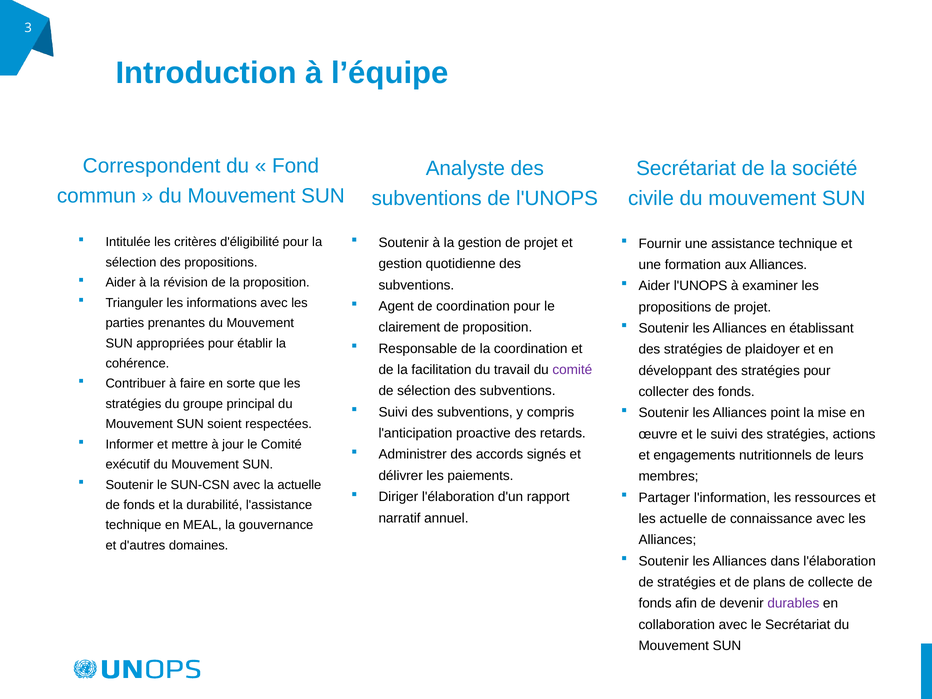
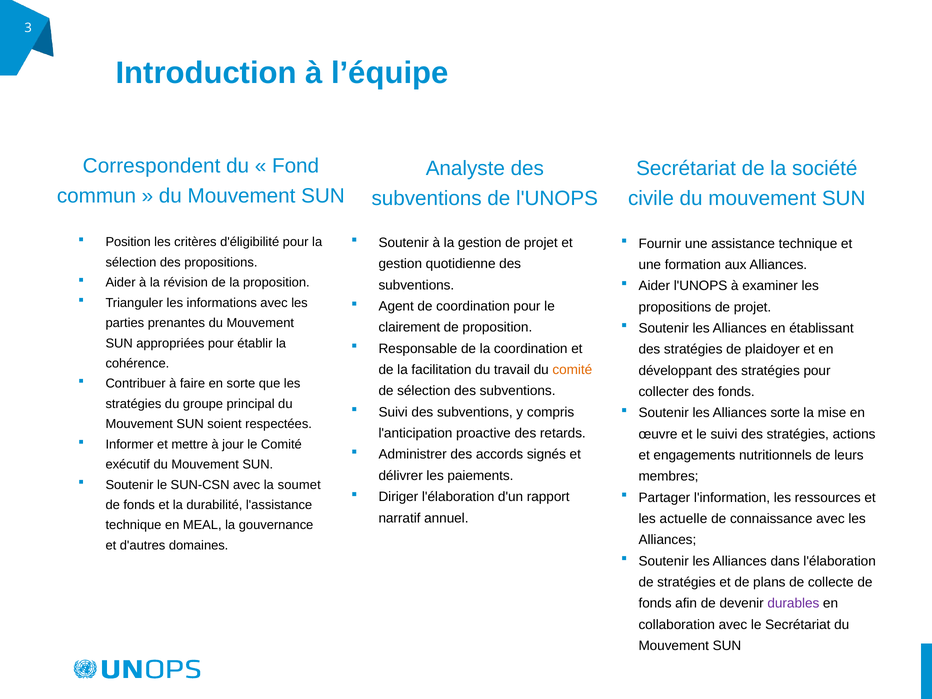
Intitulée: Intitulée -> Position (128, 242)
comité colour: purple -> orange (572, 370)
Alliances point: point -> sorte (785, 413)
la actuelle: actuelle -> soumet (299, 485)
